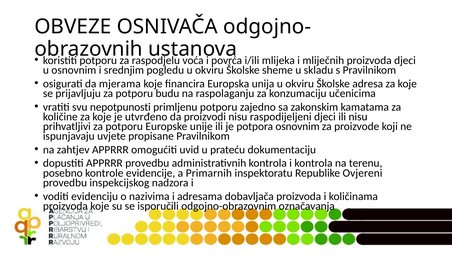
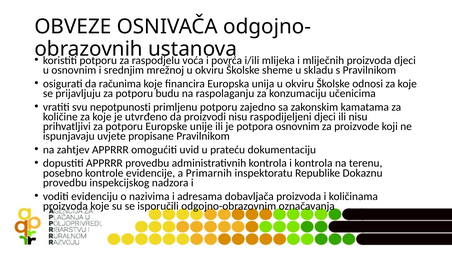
pogledu: pogledu -> mrežnoj (165, 70)
mjerama: mjerama -> računima (120, 84)
adresa: adresa -> odnosi (368, 84)
Ovjereni: Ovjereni -> Dokaznu (363, 173)
